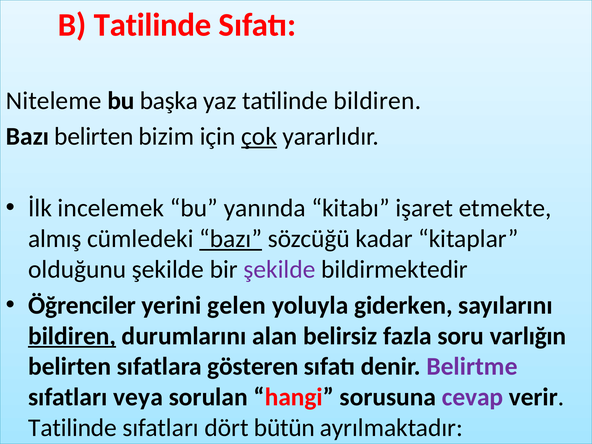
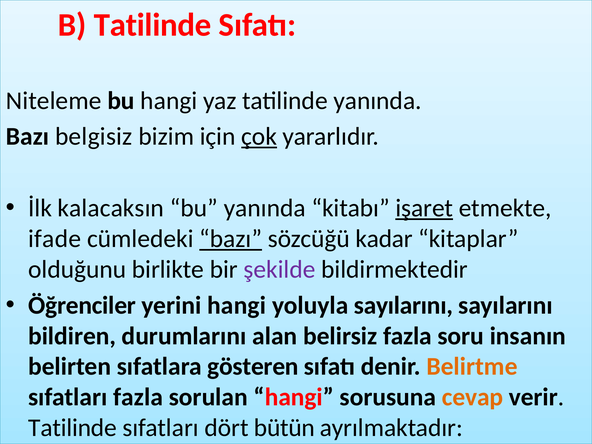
bu başka: başka -> hangi (169, 101)
tatilinde bildiren: bildiren -> yanında (378, 101)
Bazı belirten: belirten -> belgisiz (94, 137)
incelemek: incelemek -> kalacaksın (111, 208)
işaret underline: none -> present (424, 208)
almış: almış -> ifade (55, 239)
olduğunu şekilde: şekilde -> birlikte (168, 269)
yerini gelen: gelen -> hangi (237, 305)
yoluyla giderken: giderken -> sayılarını (403, 305)
bildiren underline: present -> none (72, 336)
varlığın: varlığın -> insanın (528, 336)
Belirtme colour: purple -> orange (472, 367)
sıfatları veya: veya -> fazla (138, 397)
cevap colour: purple -> orange (473, 397)
